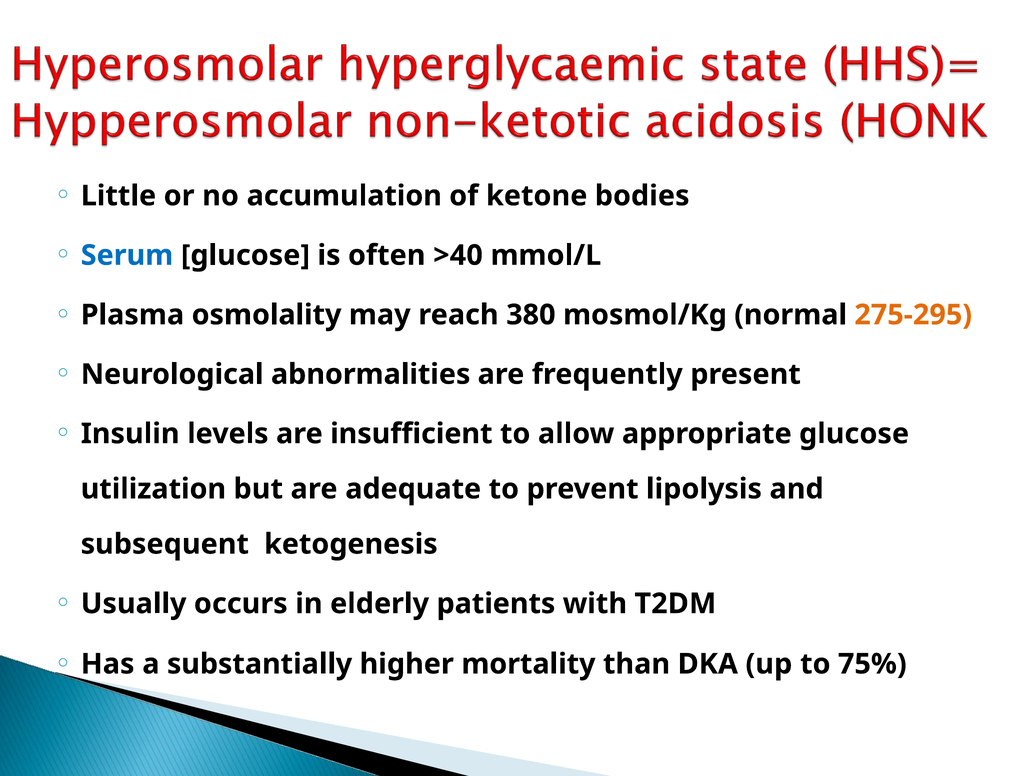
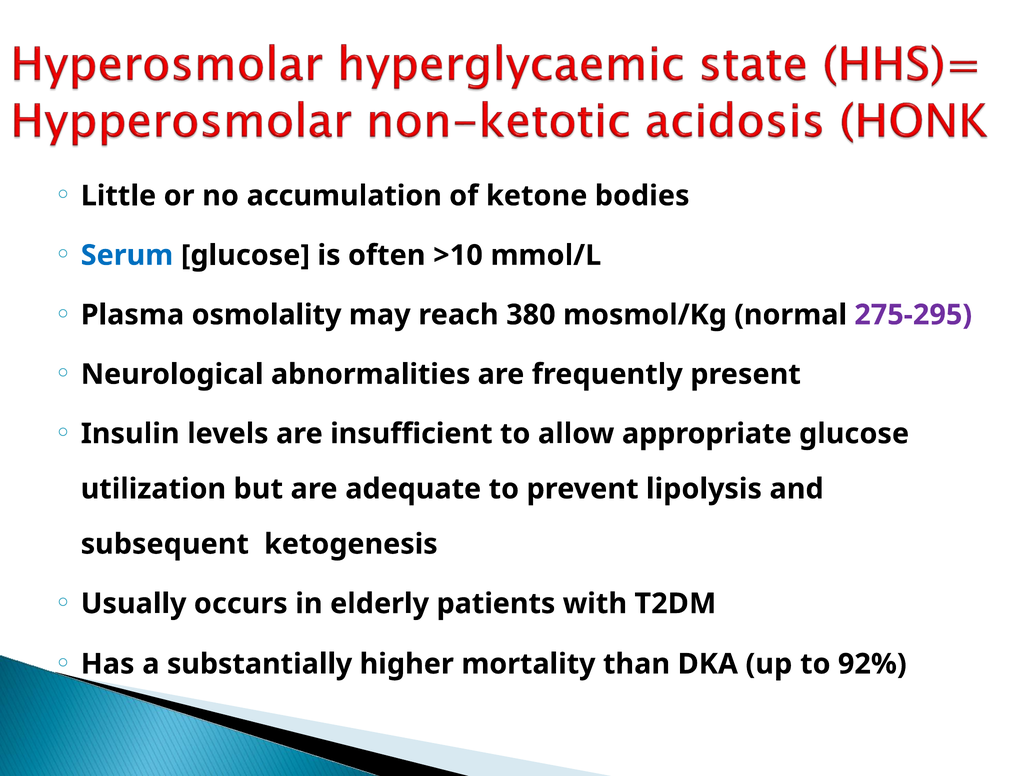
>40: >40 -> >10 (458, 255)
275-295 colour: orange -> purple (913, 315)
75%: 75% -> 92% (872, 664)
